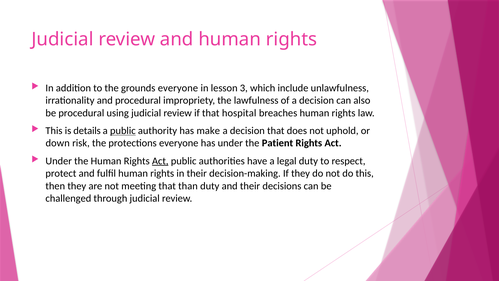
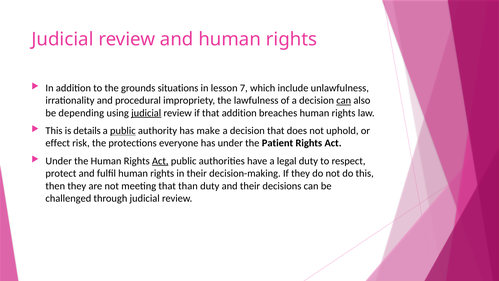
grounds everyone: everyone -> situations (178, 88)
3: 3 -> 7 (244, 88)
can underline: none -> present (344, 100)
be procedural: procedural -> depending (81, 113)
judicial underline: none -> present (146, 113)
that hospital: hospital -> addition (239, 113)
down: down -> effect (58, 143)
